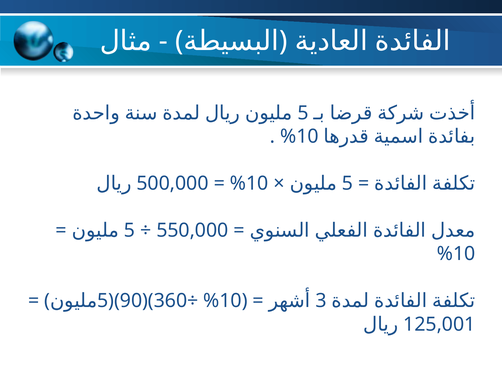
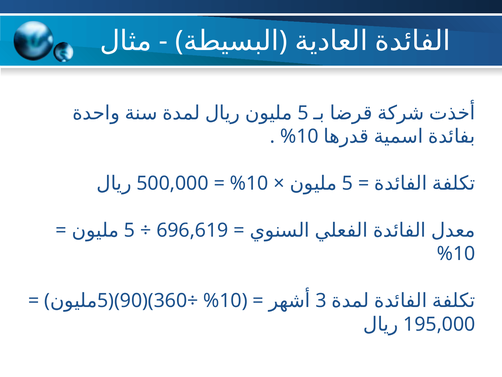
550,000: 550,000 -> 696,619 (192, 230)
125,001: 125,001 -> 195,000 (439, 324)
